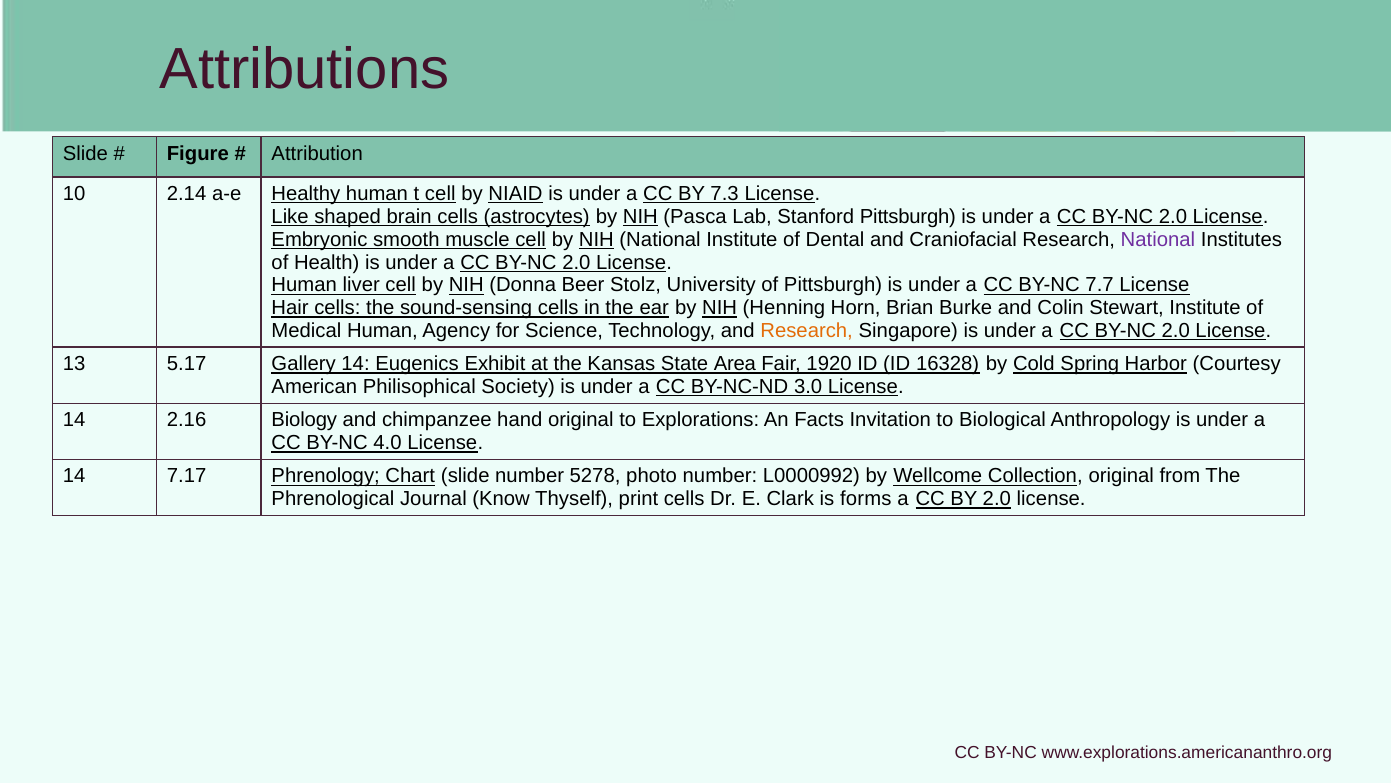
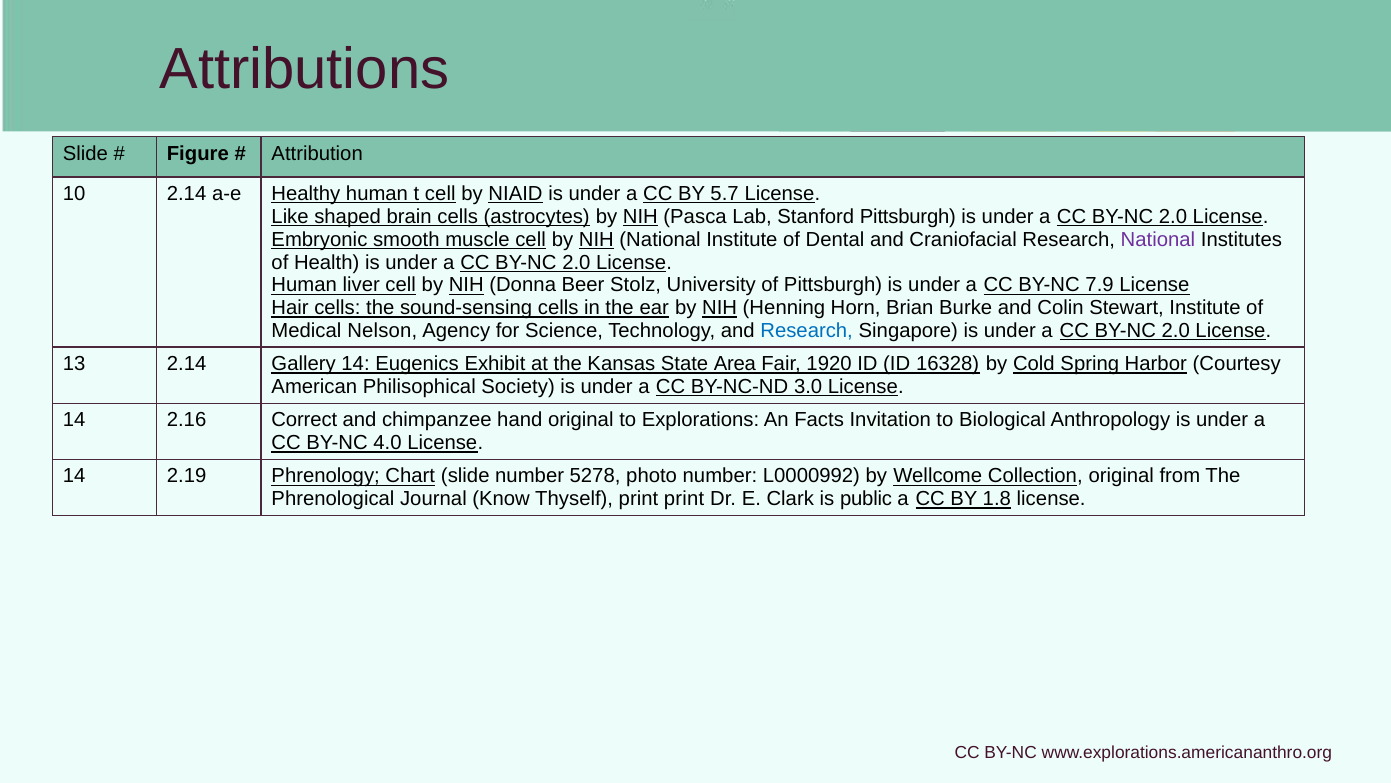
7.3: 7.3 -> 5.7 (725, 194)
7.7: 7.7 -> 7.9 (1100, 285)
Medical Human: Human -> Nelson (382, 331)
Research colour: orange -> blue (807, 331)
13 5.17: 5.17 -> 2.14 (187, 364)
Biology: Biology -> Correct (304, 420)
7.17: 7.17 -> 2.19 (187, 476)
print cells: cells -> print (684, 499)
forms: forms -> public (866, 499)
BY 2.0: 2.0 -> 1.8 (997, 499)
